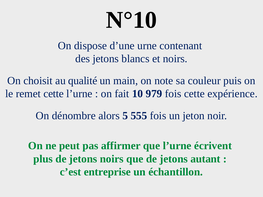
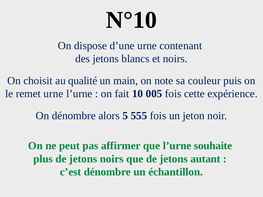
remet cette: cette -> urne (53, 94)
979: 979 -> 005 (154, 94)
écrivent: écrivent -> souhaite (213, 146)
c’est entreprise: entreprise -> dénombre (107, 172)
